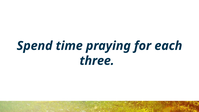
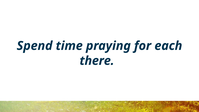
three: three -> there (97, 61)
